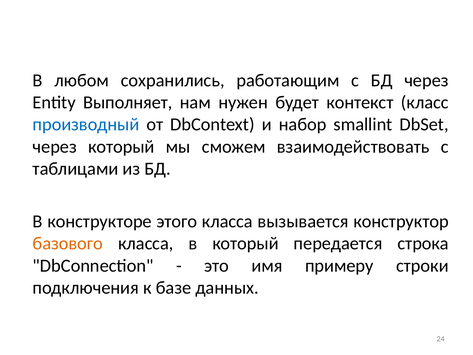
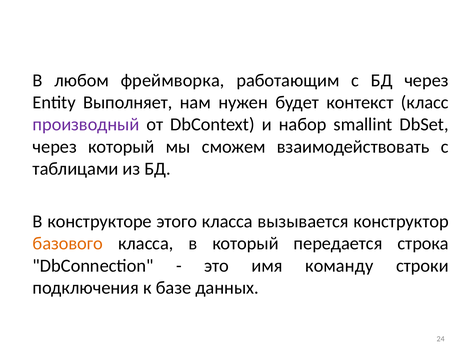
сохранились: сохранились -> фреймворка (173, 80)
производный colour: blue -> purple (86, 124)
примеру: примеру -> команду (339, 265)
